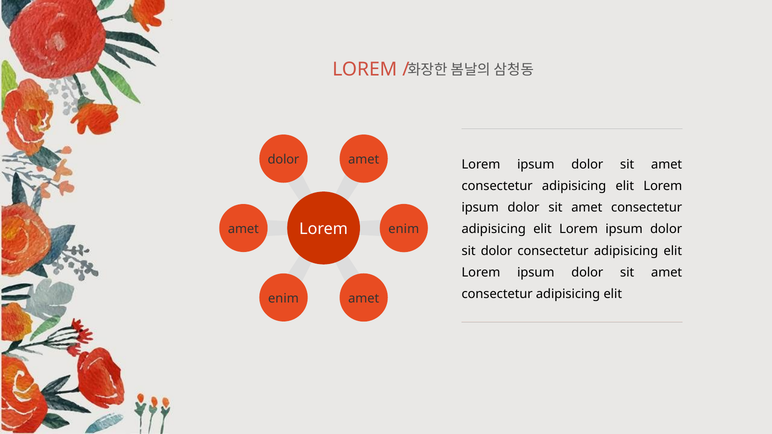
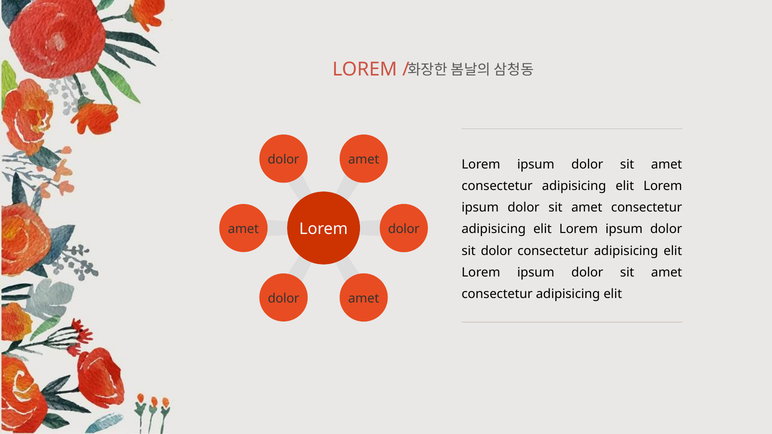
enim: enim -> dolor (404, 229)
enim: enim -> dolor (284, 298)
